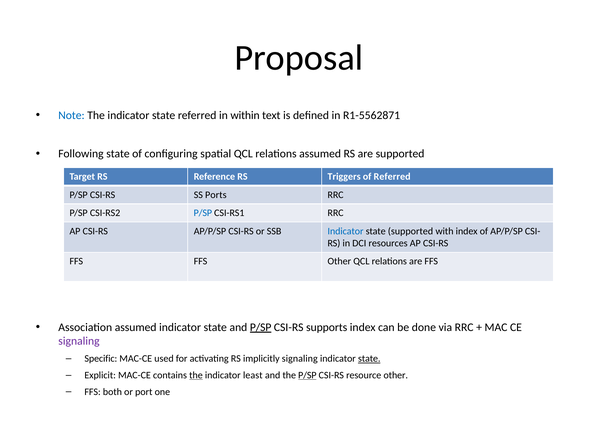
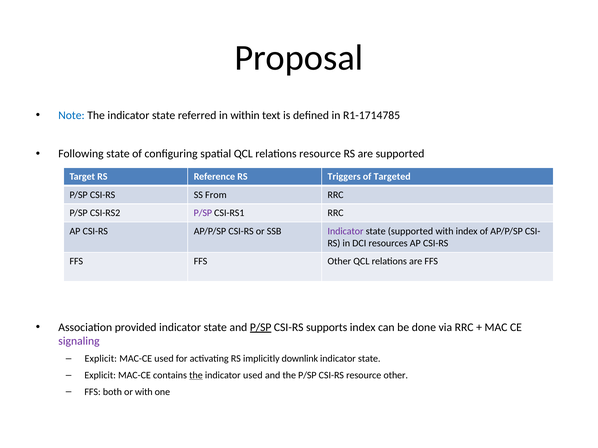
R1-5562871: R1-5562871 -> R1-1714785 (372, 115)
relations assumed: assumed -> resource (320, 154)
of Referred: Referred -> Targeted (392, 177)
Ports: Ports -> From (216, 195)
P/SP colour: blue -> purple (203, 213)
Indicator colour: blue -> purple (346, 231)
Association assumed: assumed -> provided (136, 328)
Specific: Specific -> Explicit (101, 359)
implicitly signaling: signaling -> downlink (300, 359)
state underline: present -> none (369, 359)
indicator least: least -> used (253, 376)
P/SP underline: present -> none (307, 376)
or port: port -> with (144, 392)
